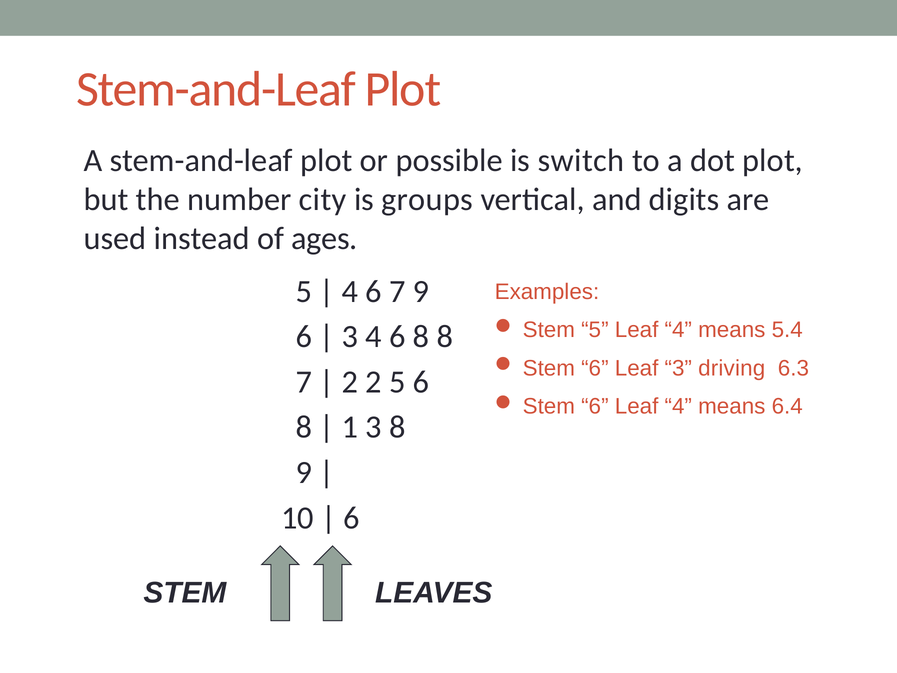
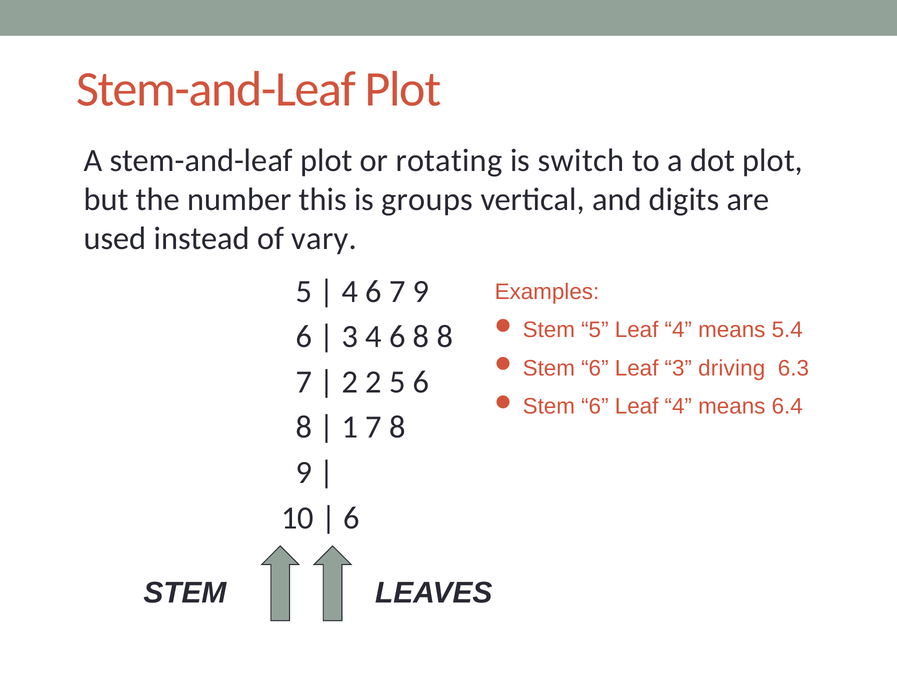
possible: possible -> rotating (449, 161)
city: city -> this (323, 200)
ages: ages -> vary (324, 238)
1 3: 3 -> 7 (374, 427)
